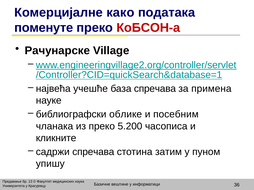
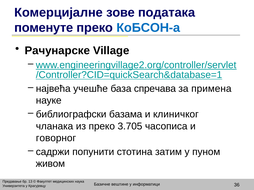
како: како -> зове (121, 13)
КоБСОН-а colour: red -> blue (148, 28)
облике: облике -> базама (126, 115)
посебним: посебним -> клиничког (176, 115)
5.200: 5.200 -> 3.705 (130, 126)
кликните: кликните -> говорног (56, 138)
садржи спречава: спречава -> попунити (93, 152)
упишу: упишу -> живом (50, 164)
